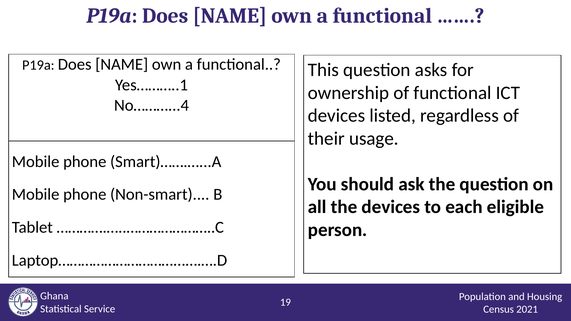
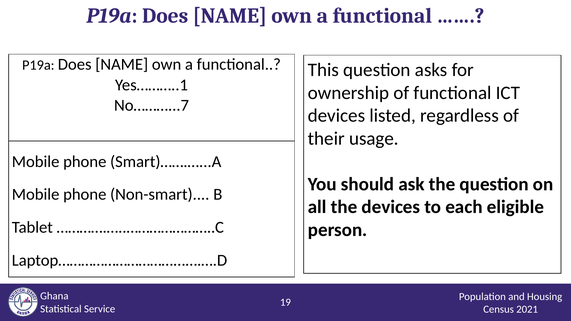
No………...4: No………...4 -> No………...7 (152, 105)
